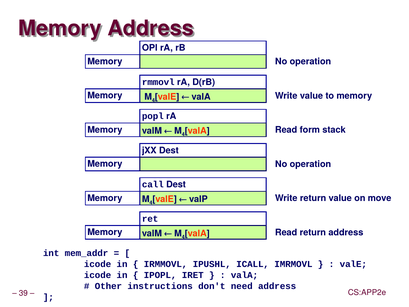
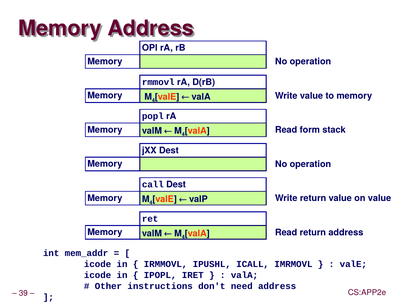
on move: move -> value (380, 198)
